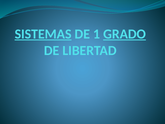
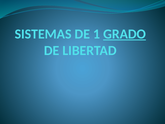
SISTEMAS underline: present -> none (43, 34)
